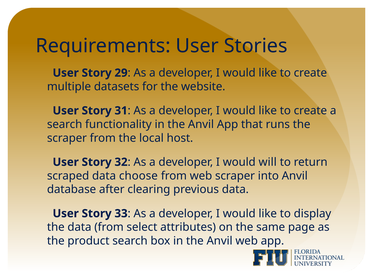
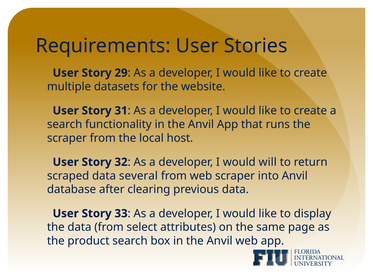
choose: choose -> several (138, 176)
